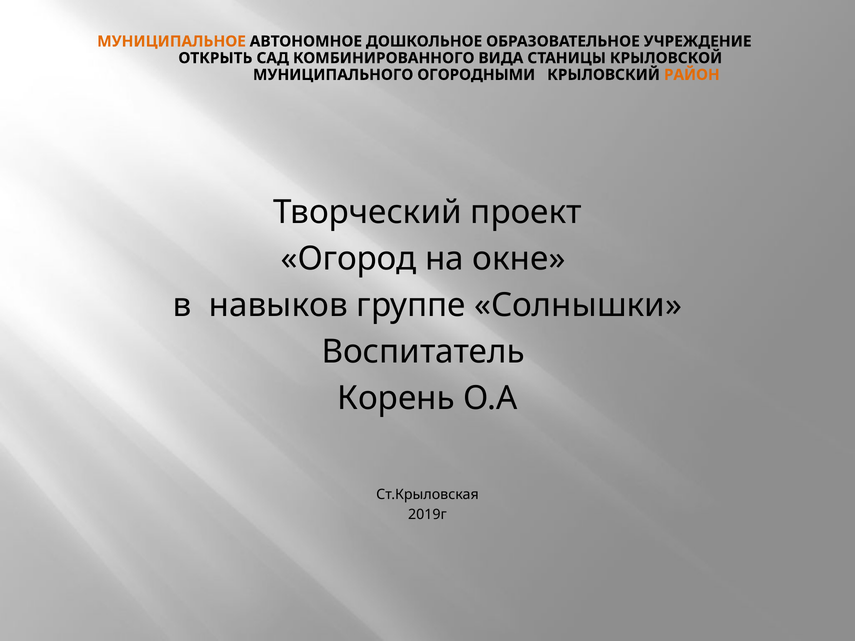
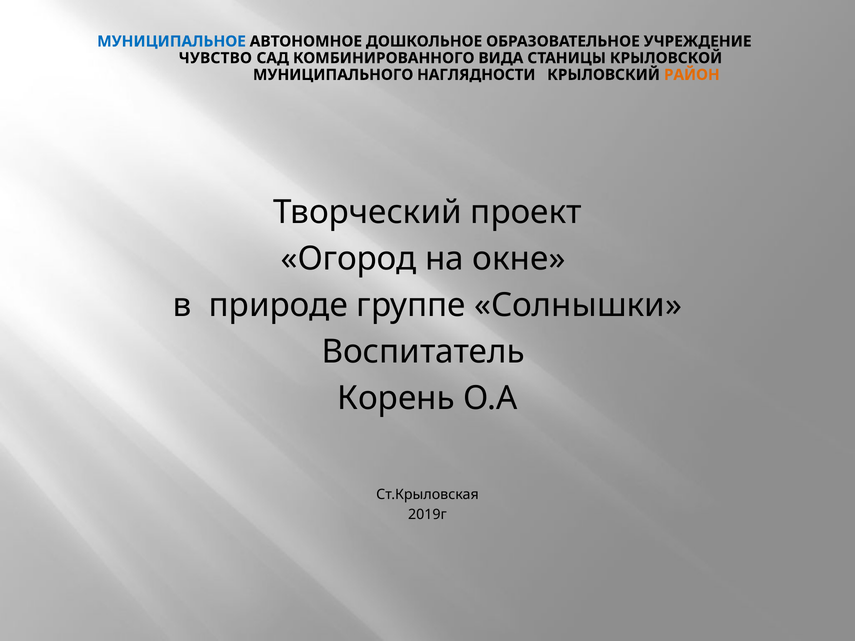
МУНИЦИПАЛЬНОЕ colour: orange -> blue (172, 41)
ОТКРЫТЬ: ОТКРЫТЬ -> ЧУВСТВО (215, 58)
ОГОРОДНЫМИ: ОГОРОДНЫМИ -> НАГЛЯДНОСТИ (476, 75)
навыков: навыков -> природе (278, 305)
